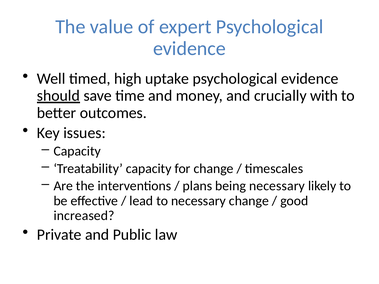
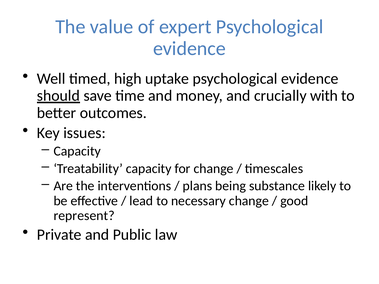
being necessary: necessary -> substance (277, 186)
increased: increased -> represent (84, 216)
